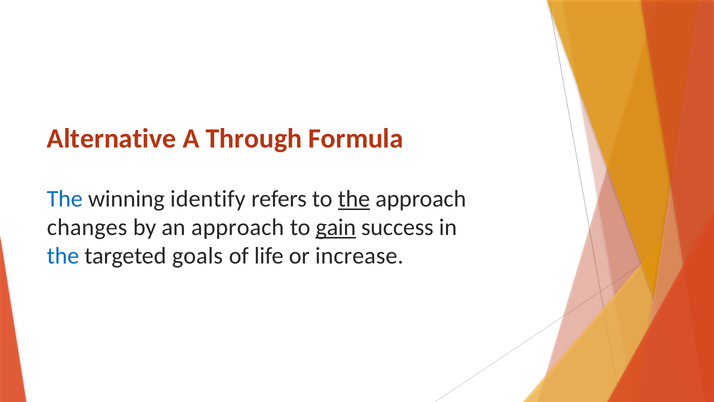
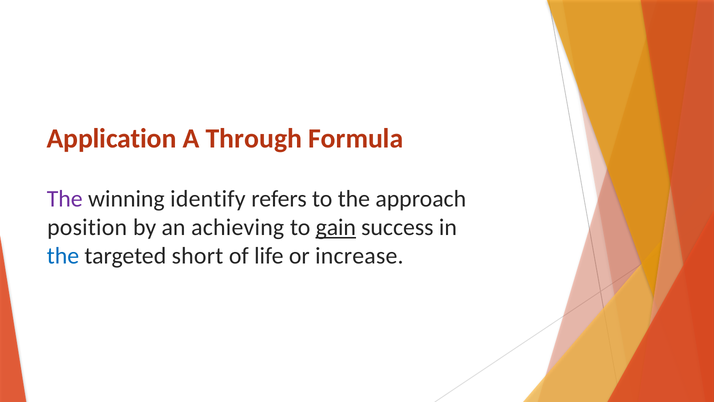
Alternative: Alternative -> Application (112, 139)
The colour: blue -> purple (65, 199)
the underline: present -> none (354, 199)
changes: changes -> position (87, 227)
an approach: approach -> achieving (238, 227)
goals: goals -> short (197, 256)
